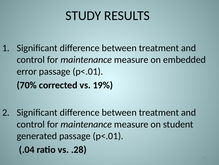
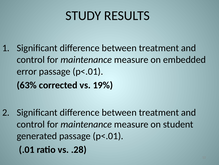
70%: 70% -> 63% (27, 85)
.04: .04 -> .01 (27, 149)
